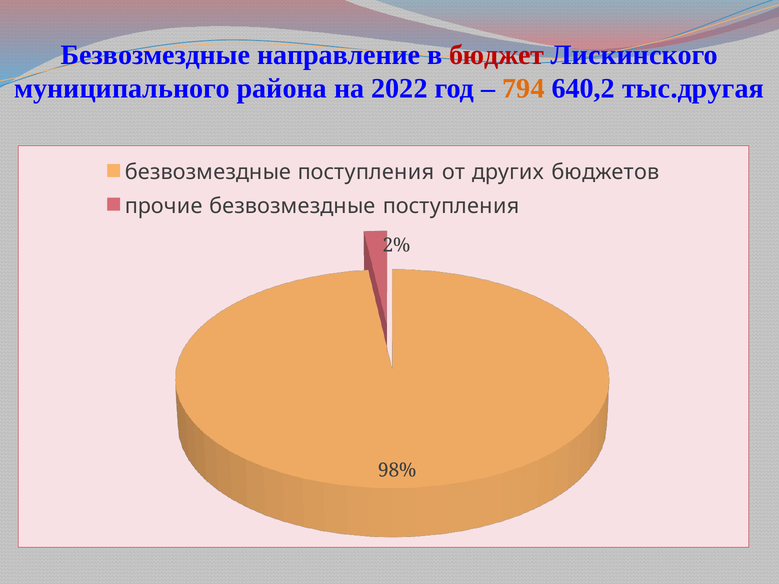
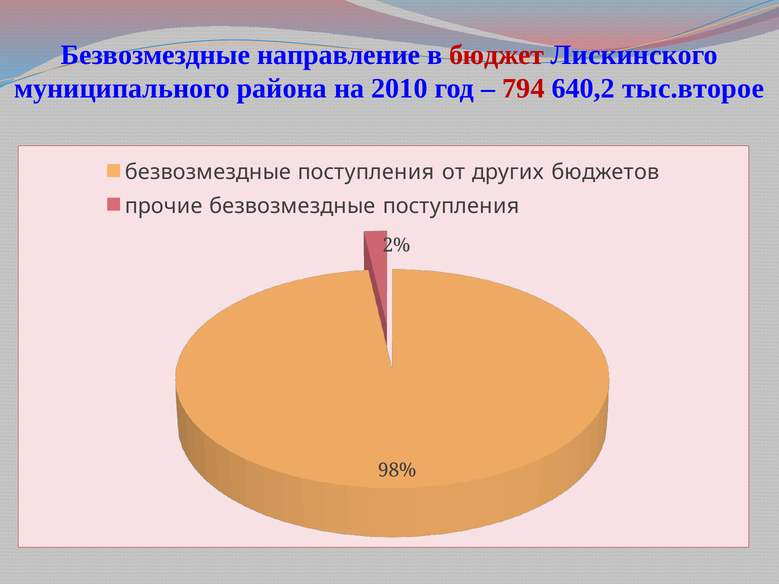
2022: 2022 -> 2010 (399, 89)
794 colour: orange -> red (524, 89)
тыс.другая: тыс.другая -> тыс.второе (693, 89)
